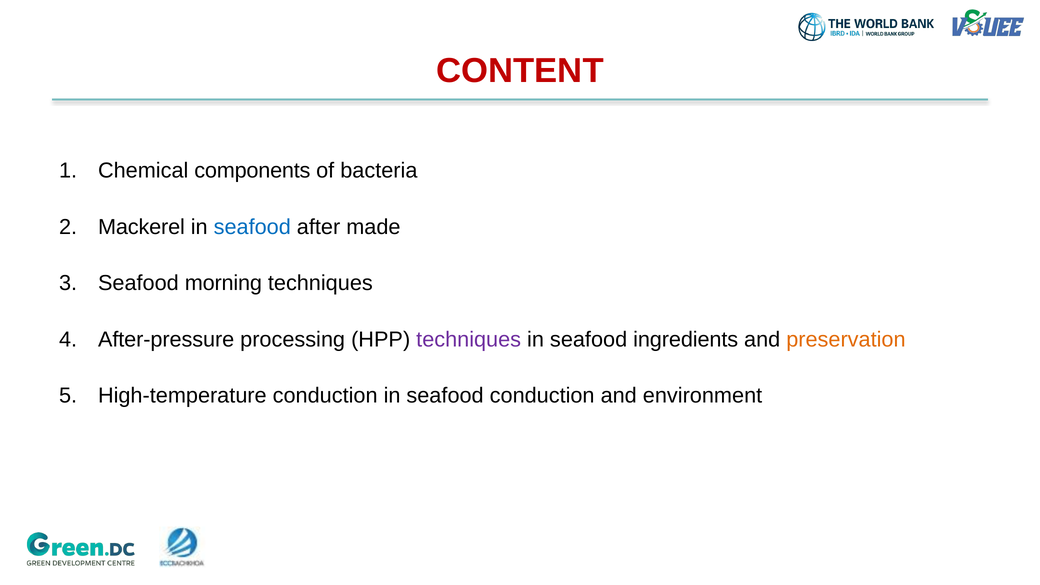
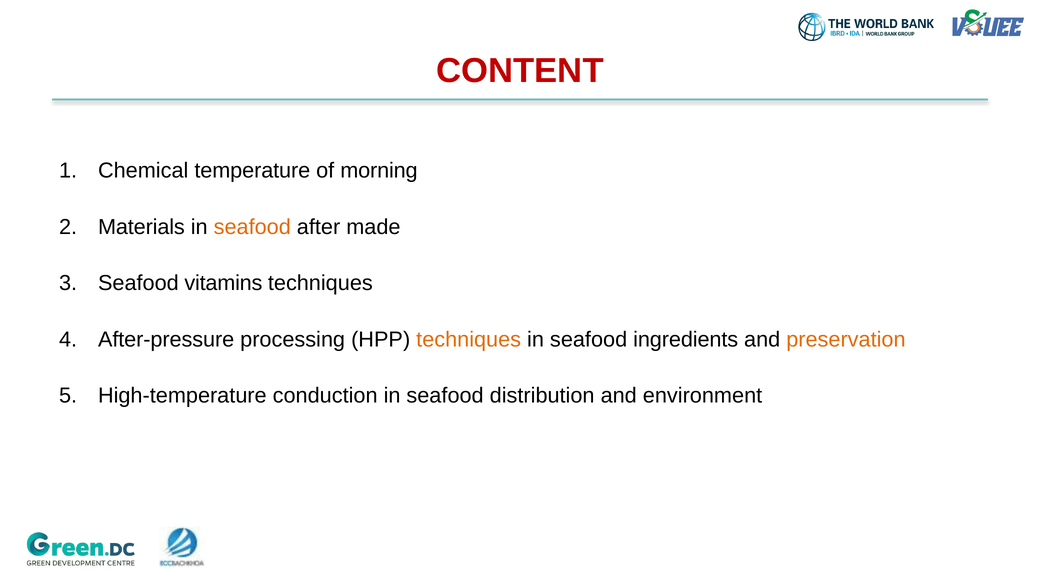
components: components -> temperature (252, 171)
bacteria: bacteria -> morning (379, 171)
Mackerel: Mackerel -> Materials (141, 227)
seafood colour: blue -> orange (252, 227)
morning: morning -> vitamins (223, 283)
techniques colour: purple -> orange (469, 340)
seafood conduction: conduction -> distribution (542, 396)
